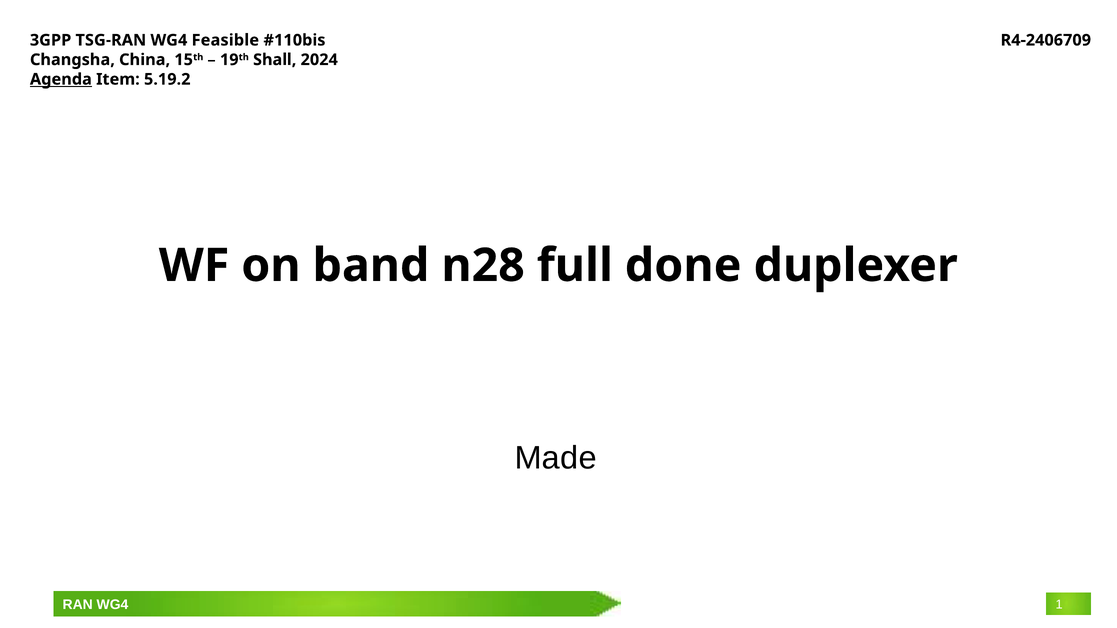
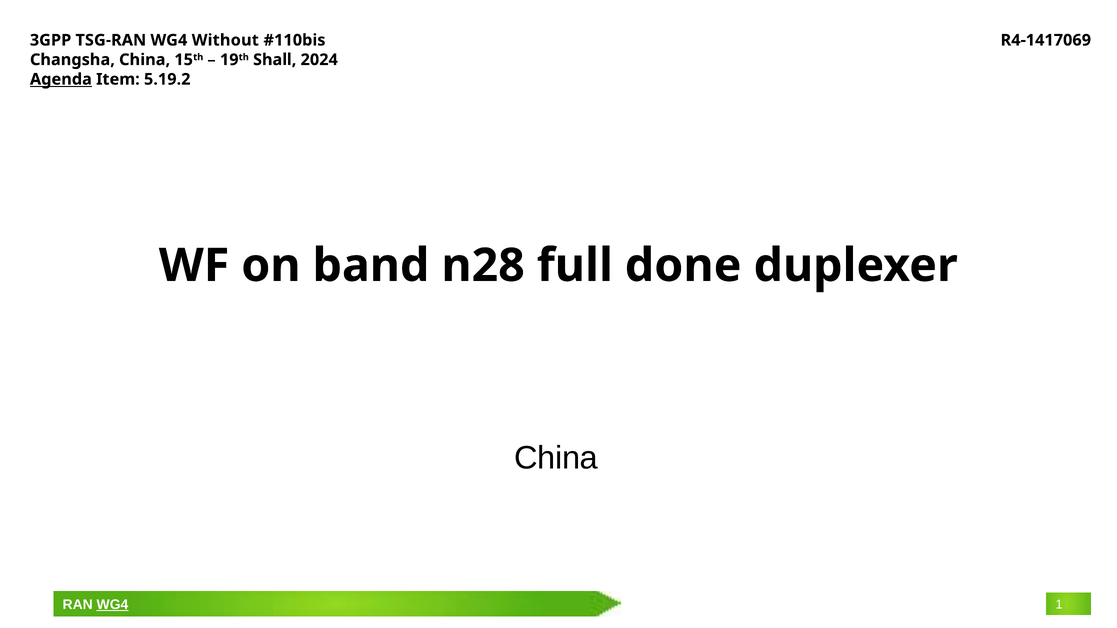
Feasible: Feasible -> Without (225, 40)
R4-2406709: R4-2406709 -> R4-1417069 (1046, 40)
Made: Made -> China (556, 458)
WG4 underline: none -> present (112, 605)
